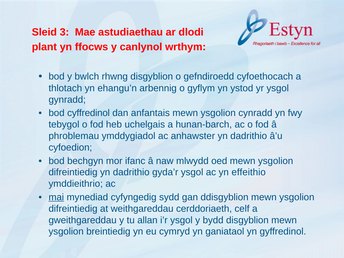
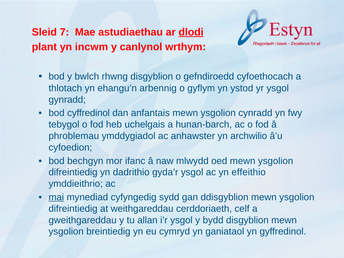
3: 3 -> 7 (64, 32)
dlodi underline: none -> present (191, 32)
ffocws: ffocws -> incwm (91, 47)
anhawster yn dadrithio: dadrithio -> archwilio (249, 136)
